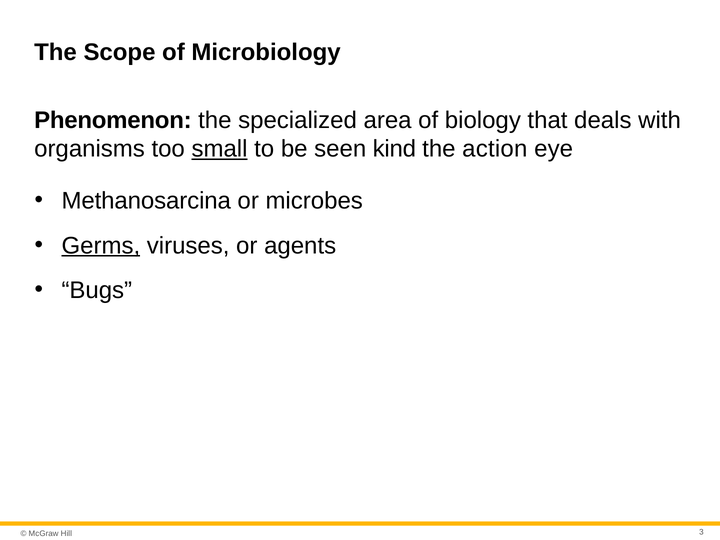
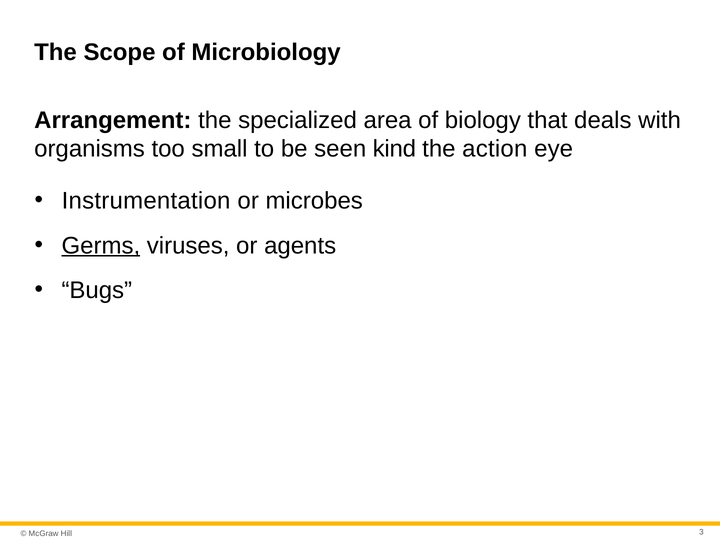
Phenomenon: Phenomenon -> Arrangement (113, 120)
small underline: present -> none (220, 149)
Methanosarcina: Methanosarcina -> Instrumentation (146, 201)
